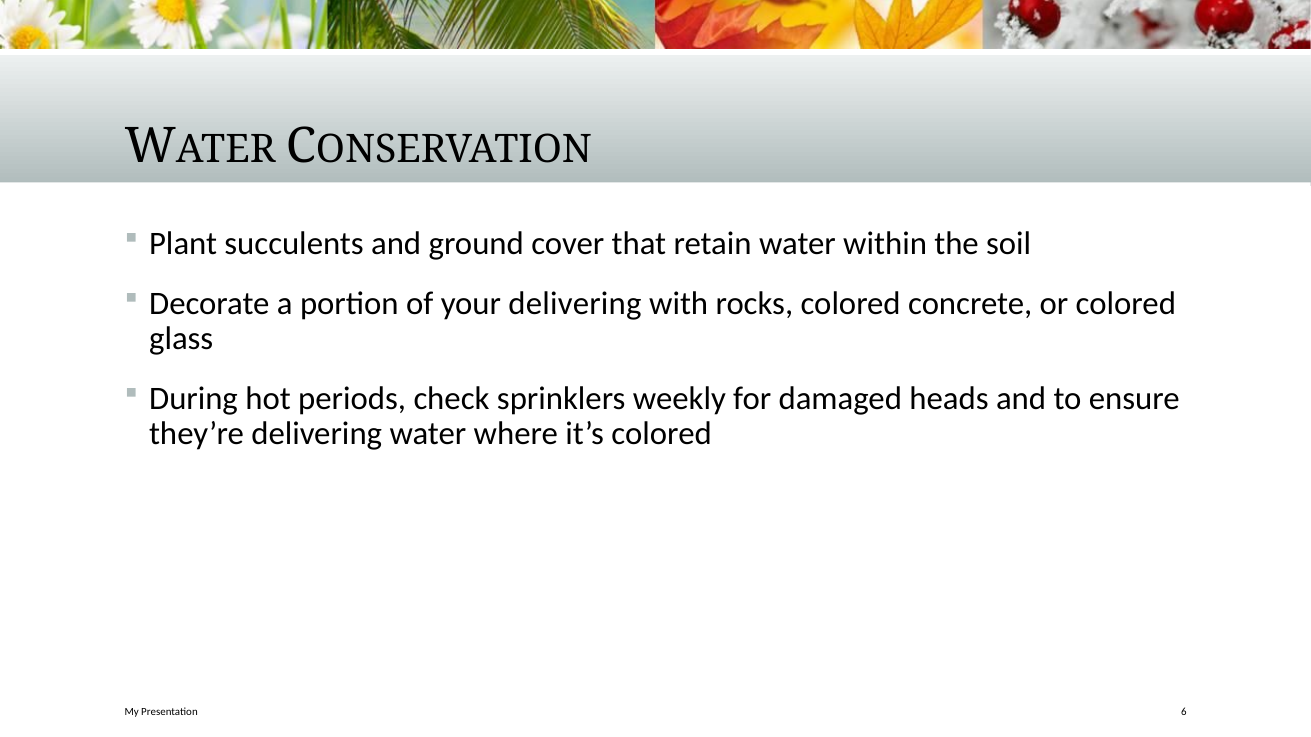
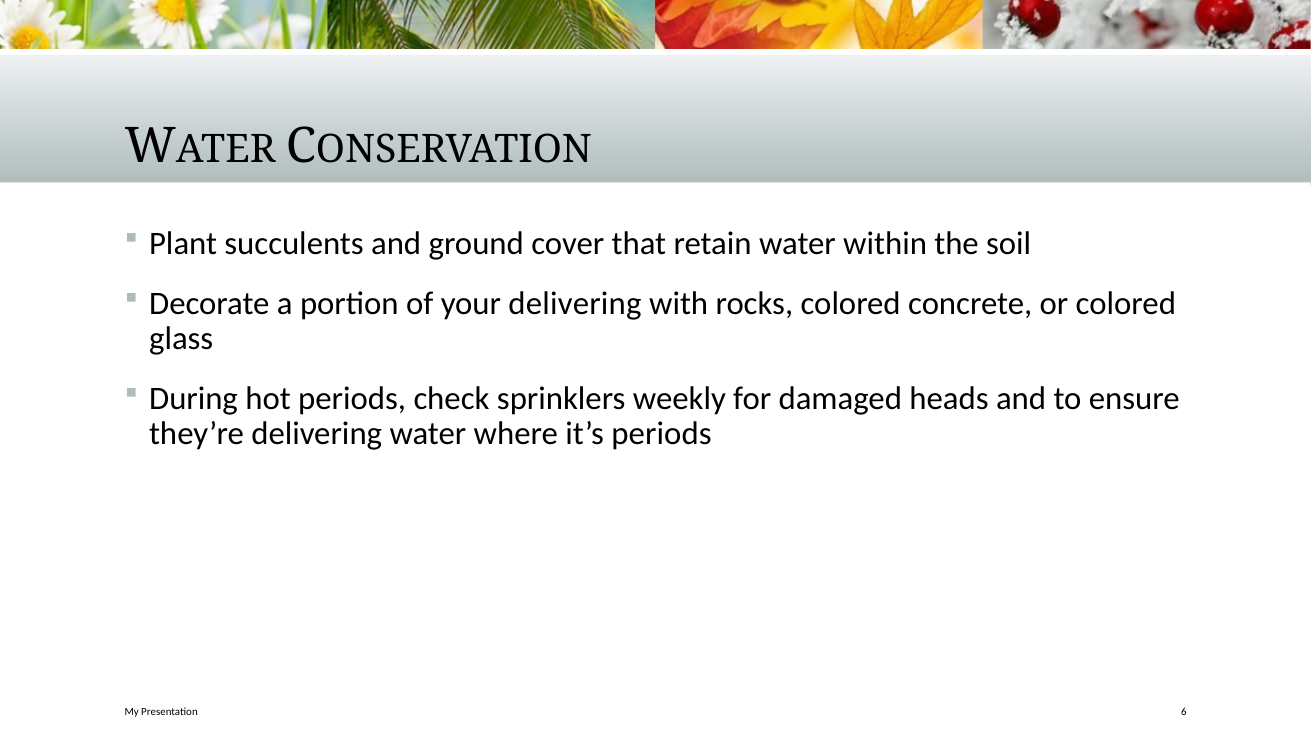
it’s colored: colored -> periods (662, 434)
